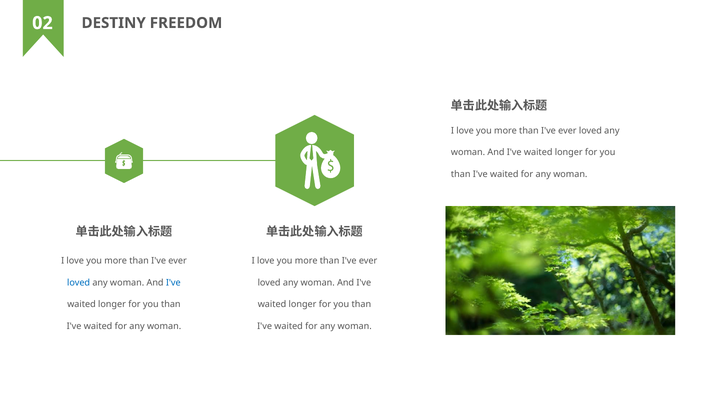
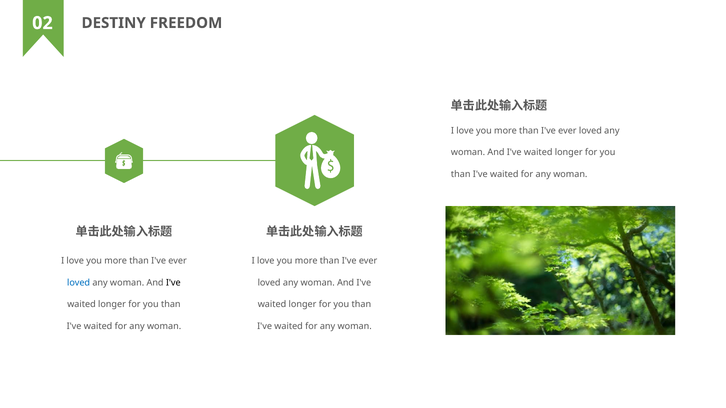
I've colour: blue -> black (173, 283)
